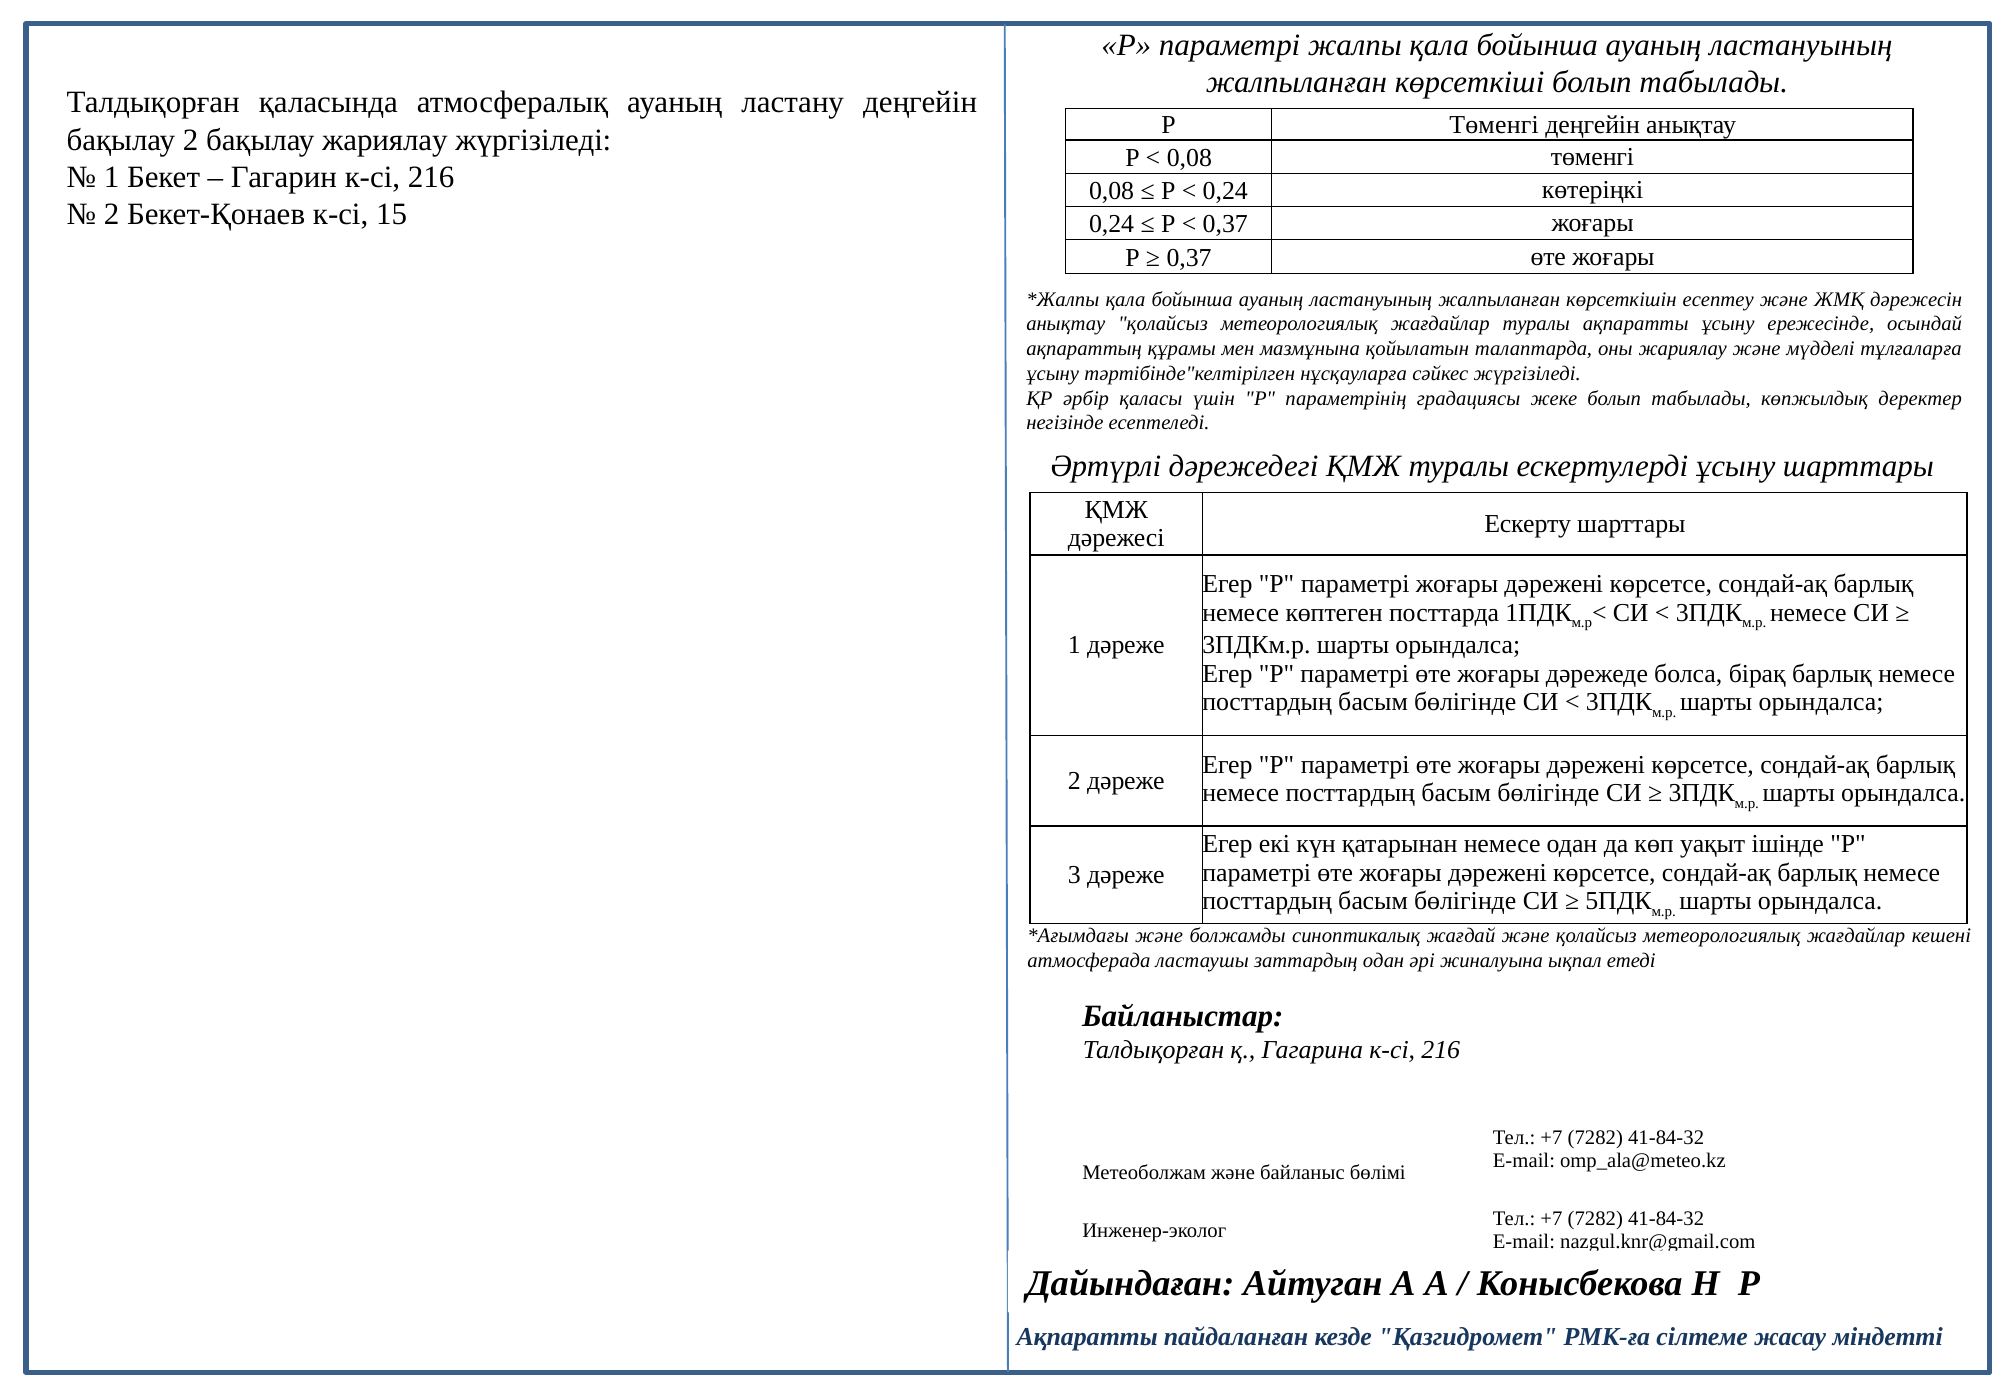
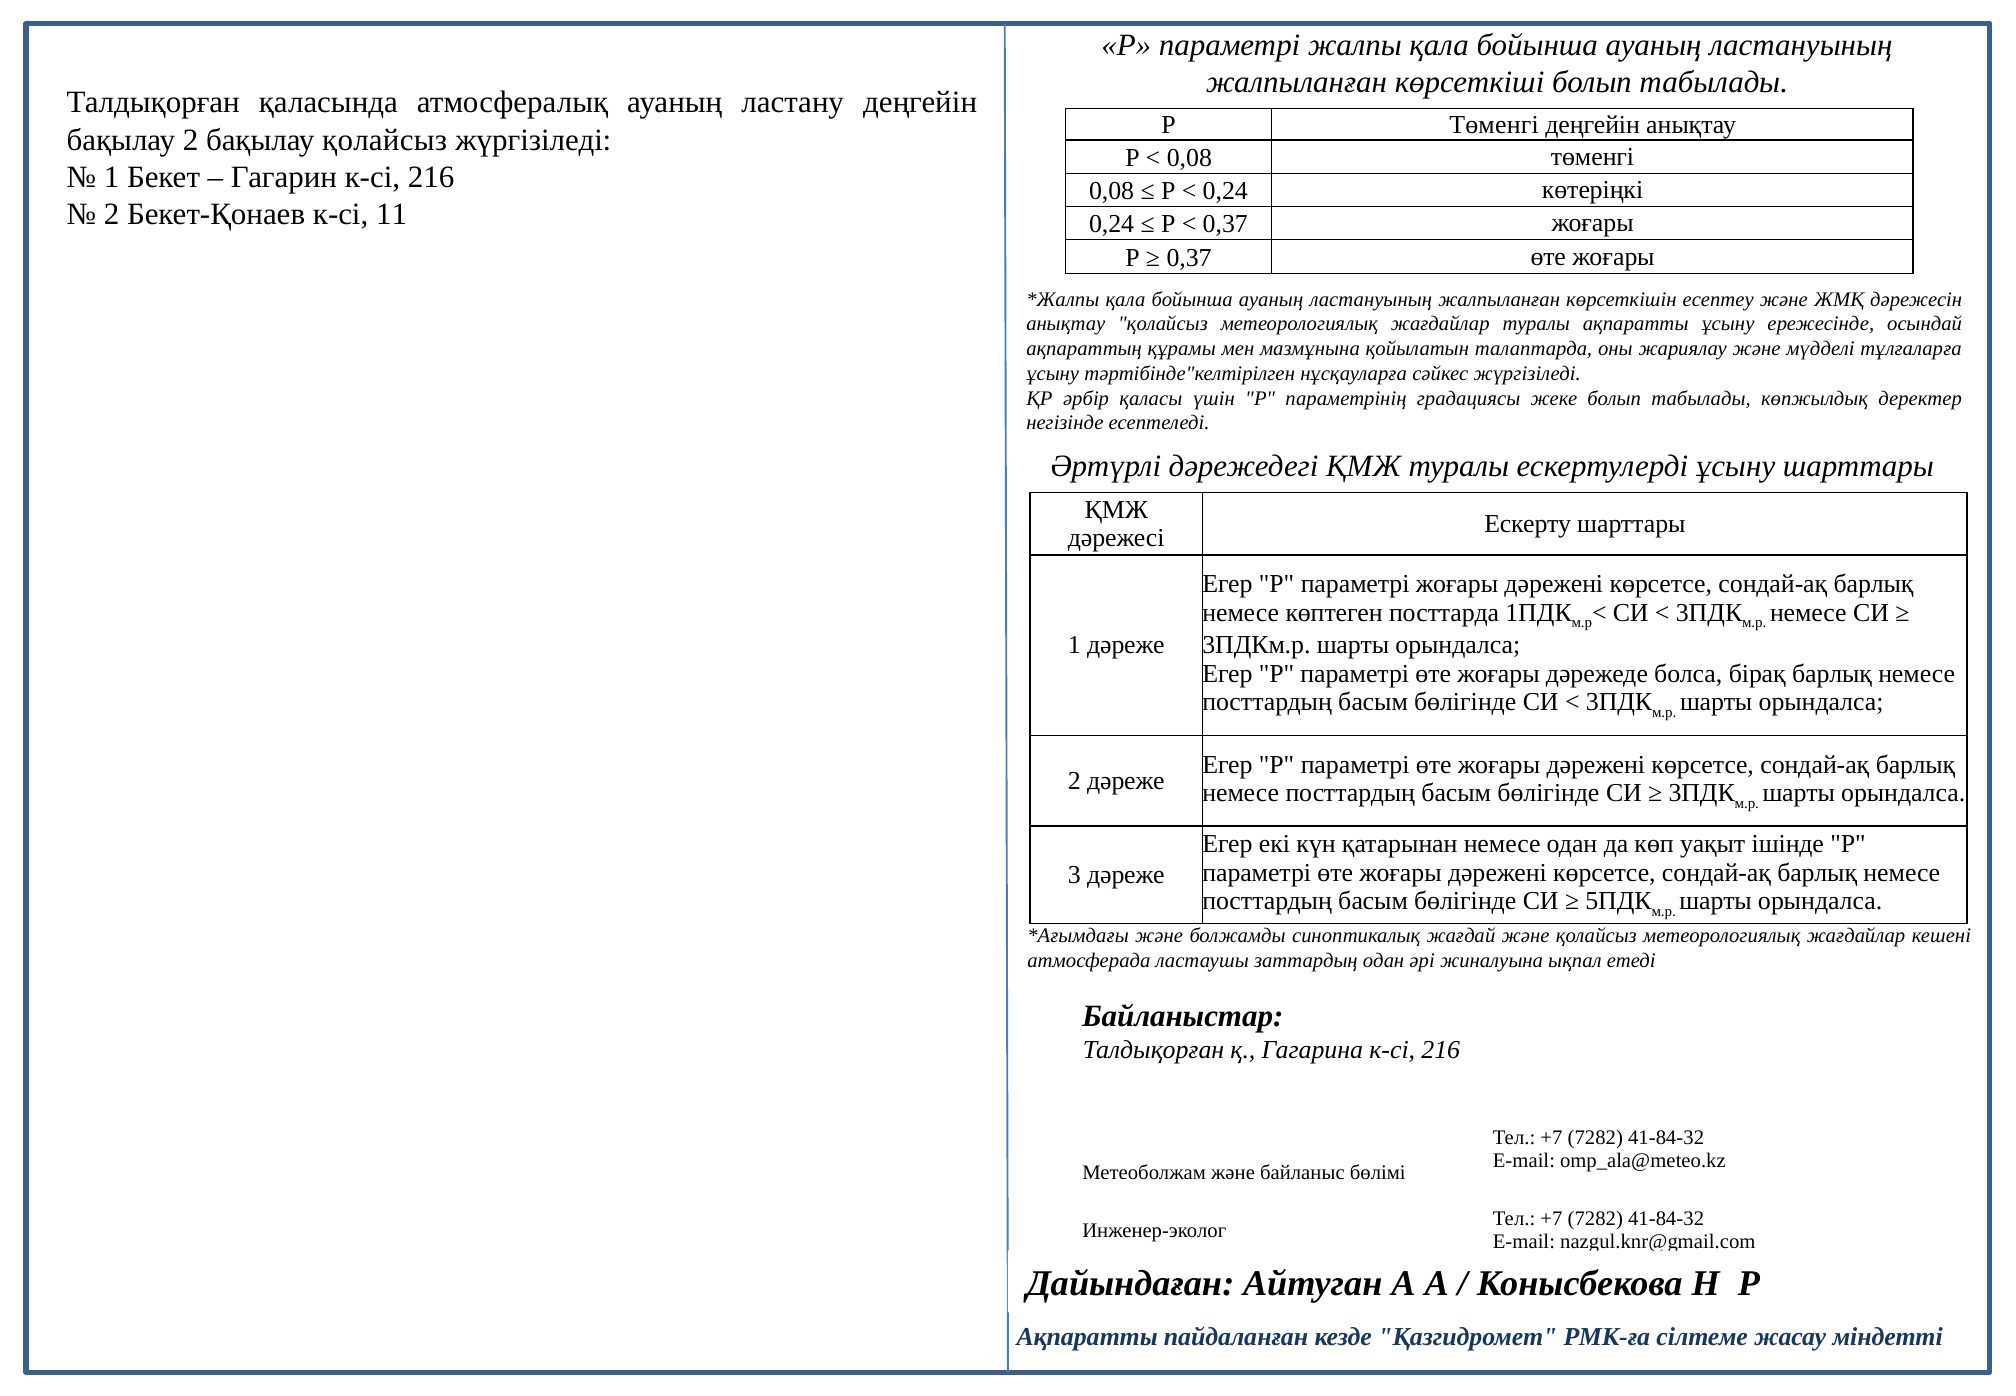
бақылау жариялау: жариялау -> қолайсыз (385, 140)
15: 15 -> 11 (392, 214)
